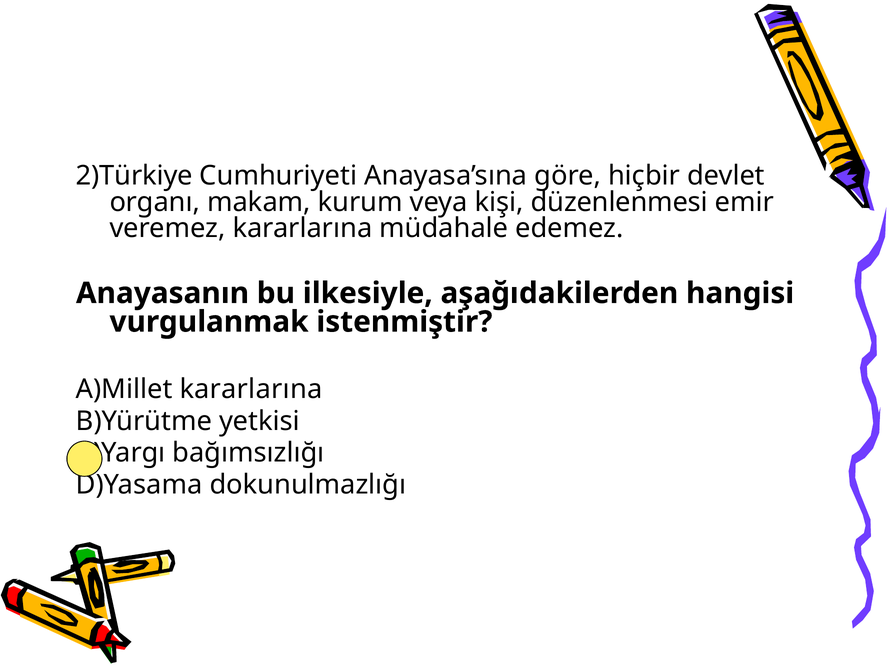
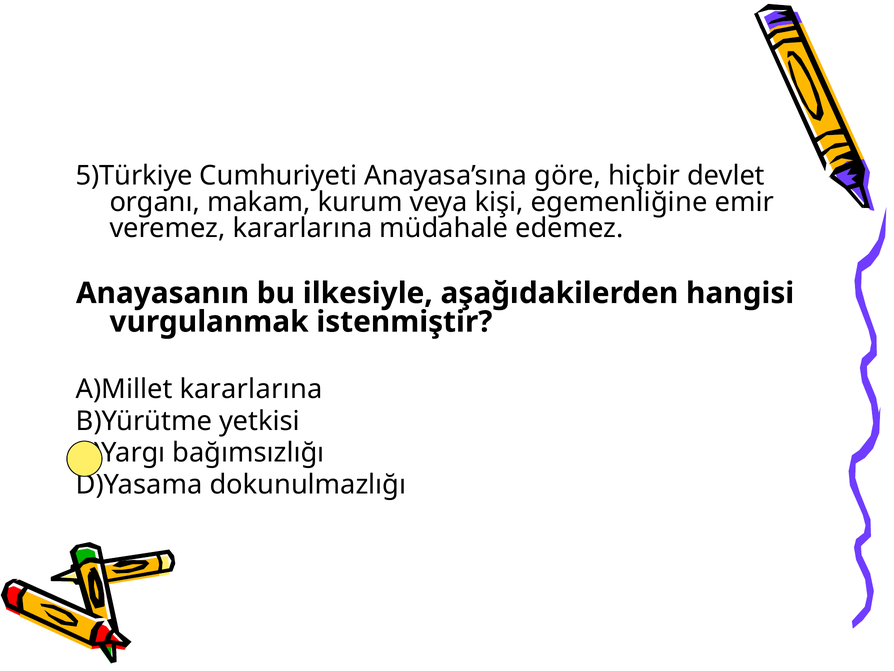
2)Türkiye: 2)Türkiye -> 5)Türkiye (134, 176)
düzenlenmesi: düzenlenmesi -> egemenliğine (619, 202)
